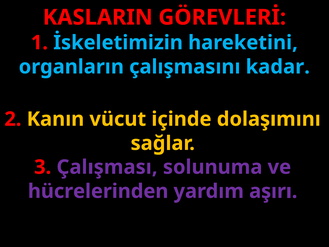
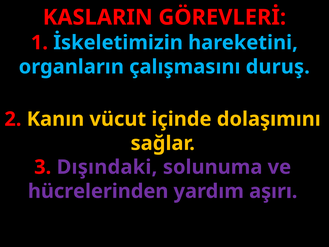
kadar: kadar -> duruş (278, 67)
Çalışması: Çalışması -> Dışındaki (107, 167)
